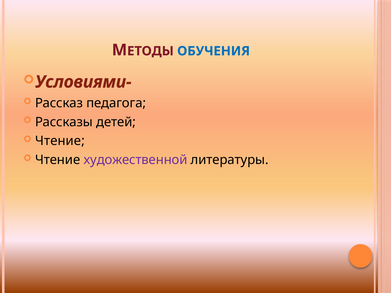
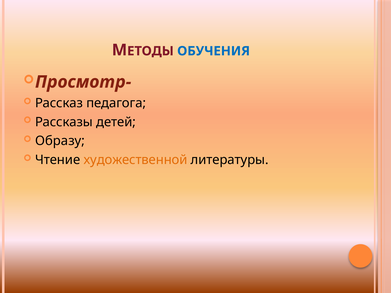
Условиями-: Условиями- -> Просмотр- (83, 82)
Чтение: Чтение -> Образу (60, 141)
художественной colour: purple -> orange (136, 160)
